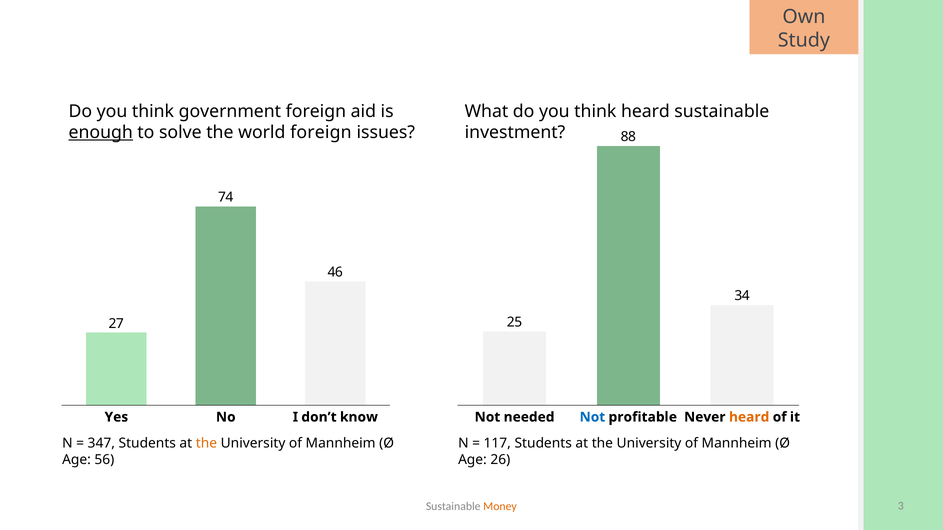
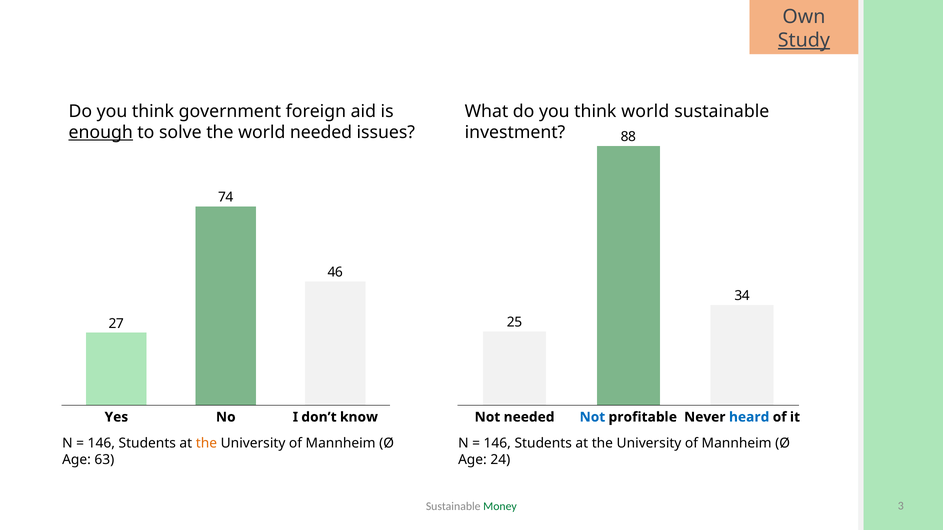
Study underline: none -> present (804, 40)
think heard: heard -> world (645, 111)
world foreign: foreign -> needed (321, 132)
heard colour: orange -> blue (749, 417)
347: 347 -> 146 (101, 443)
117: 117 -> 146 (497, 443)
56: 56 -> 63 (104, 460)
26: 26 -> 24 (500, 460)
Money colour: orange -> green (500, 507)
